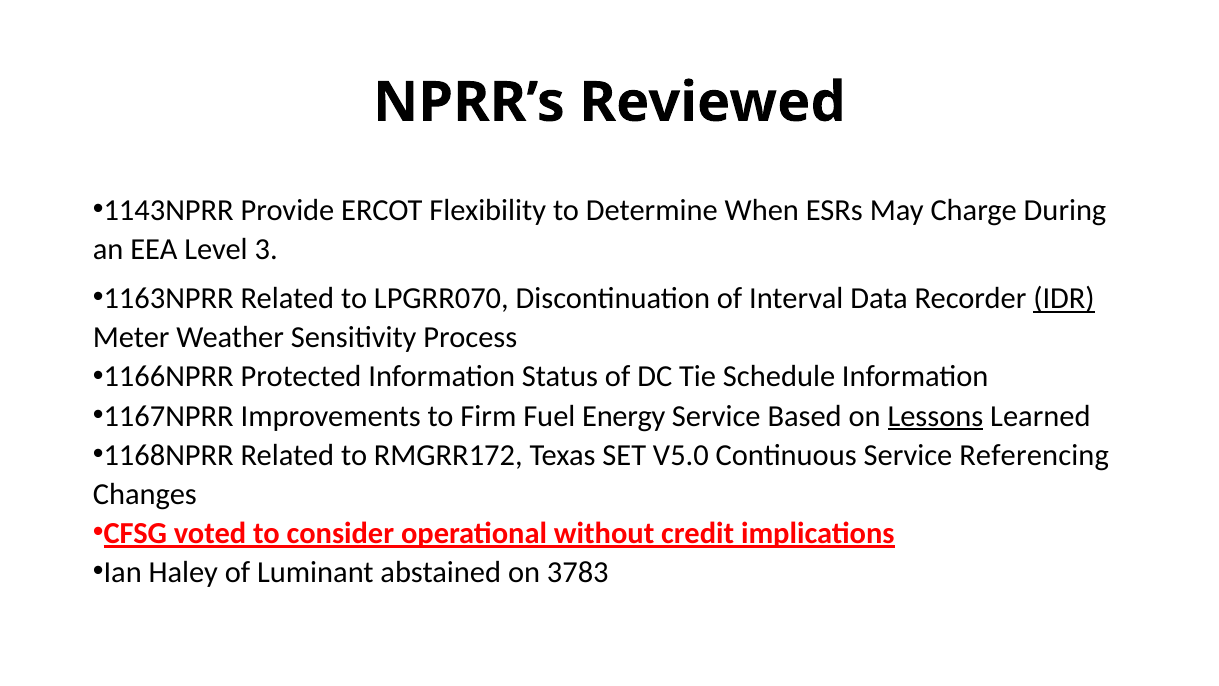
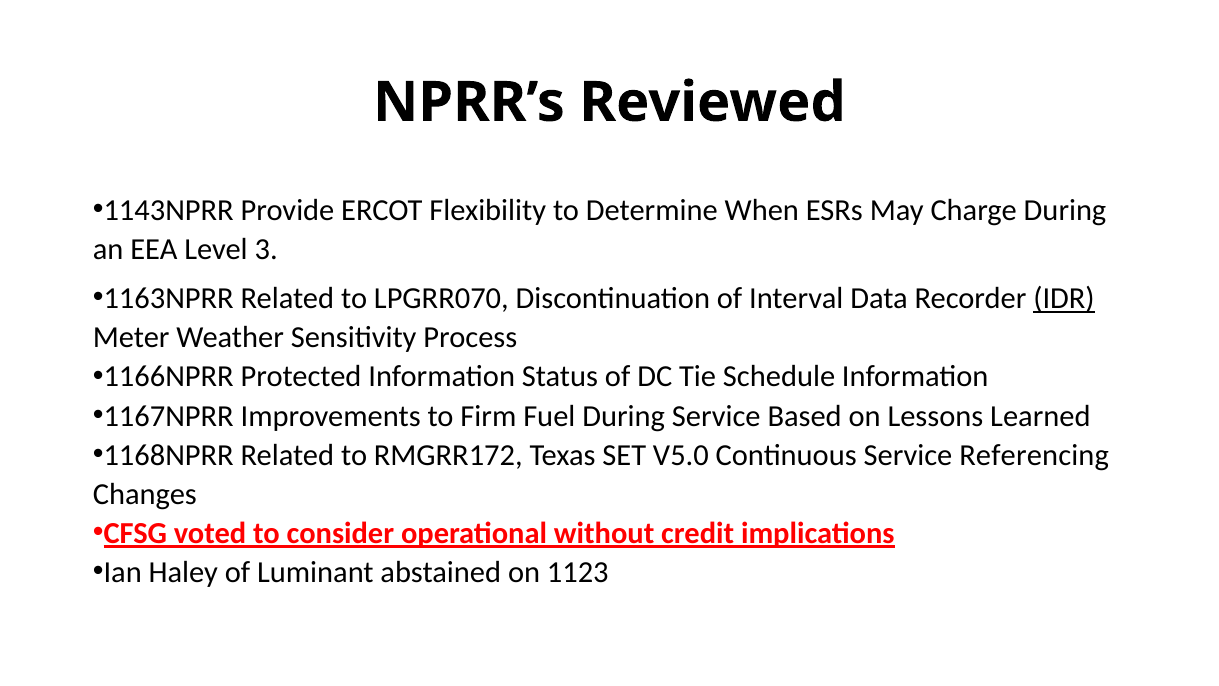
Fuel Energy: Energy -> During (624, 416)
Lessons underline: present -> none (935, 416)
3783: 3783 -> 1123 (578, 572)
